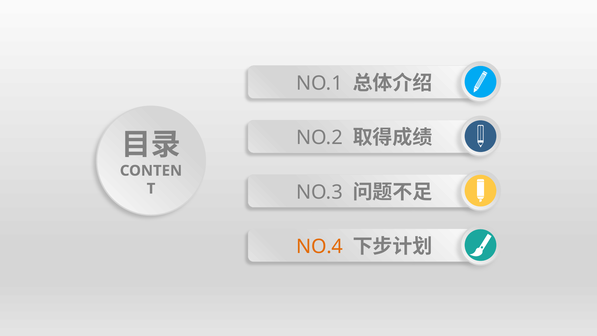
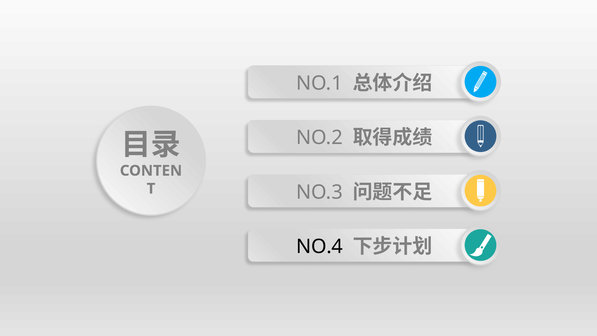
NO.4 colour: orange -> black (320, 246)
